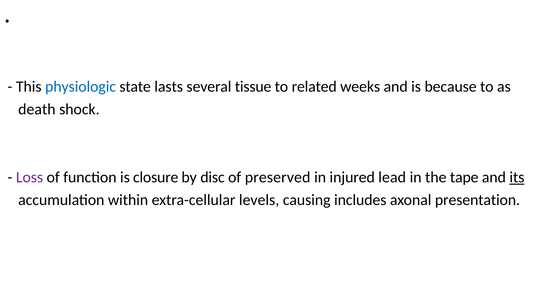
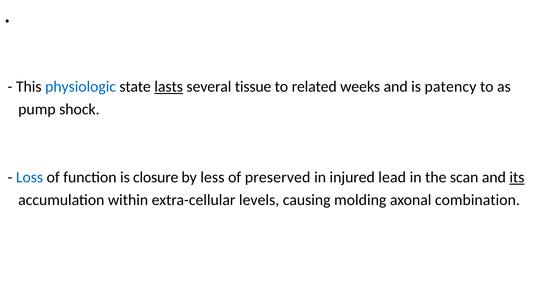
lasts underline: none -> present (169, 87)
because: because -> patency (450, 87)
death: death -> pump (37, 109)
Loss colour: purple -> blue (30, 177)
disc: disc -> less (212, 177)
tape: tape -> scan (464, 177)
includes: includes -> molding (360, 200)
presentation: presentation -> combination (477, 200)
